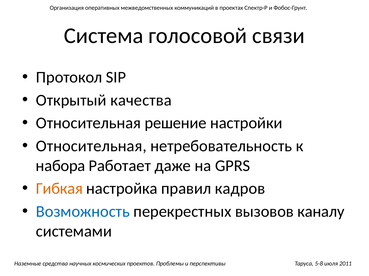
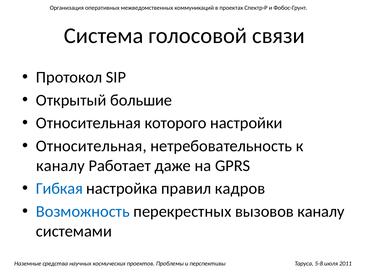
качества: качества -> большие (141, 100)
решение: решение -> которого (176, 123)
набора: набора -> каналу (60, 166)
Гибкая colour: orange -> blue (59, 189)
